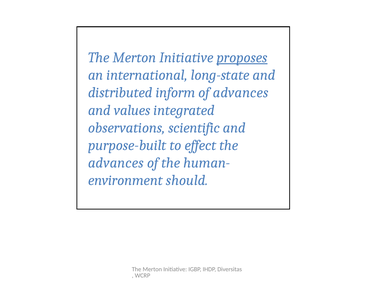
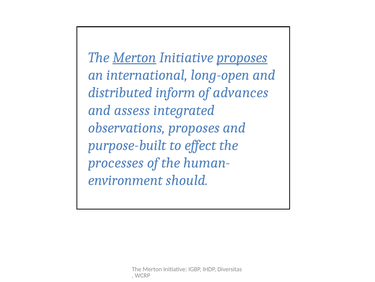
Merton underline: none -> present (134, 57)
long-state: long-state -> long-open (220, 75)
values: values -> assess (132, 110)
observations scientific: scientific -> proposes (194, 127)
advances: advances -> processes (116, 162)
